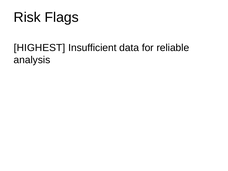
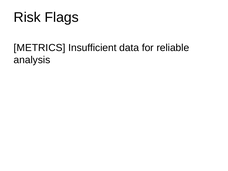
HIGHEST: HIGHEST -> METRICS (39, 48)
